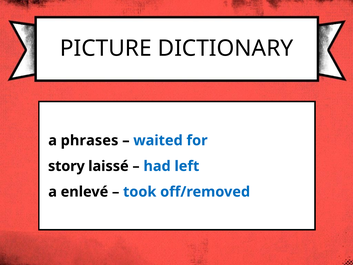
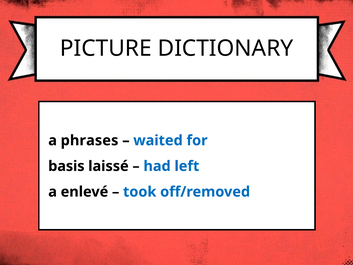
story: story -> basis (66, 166)
